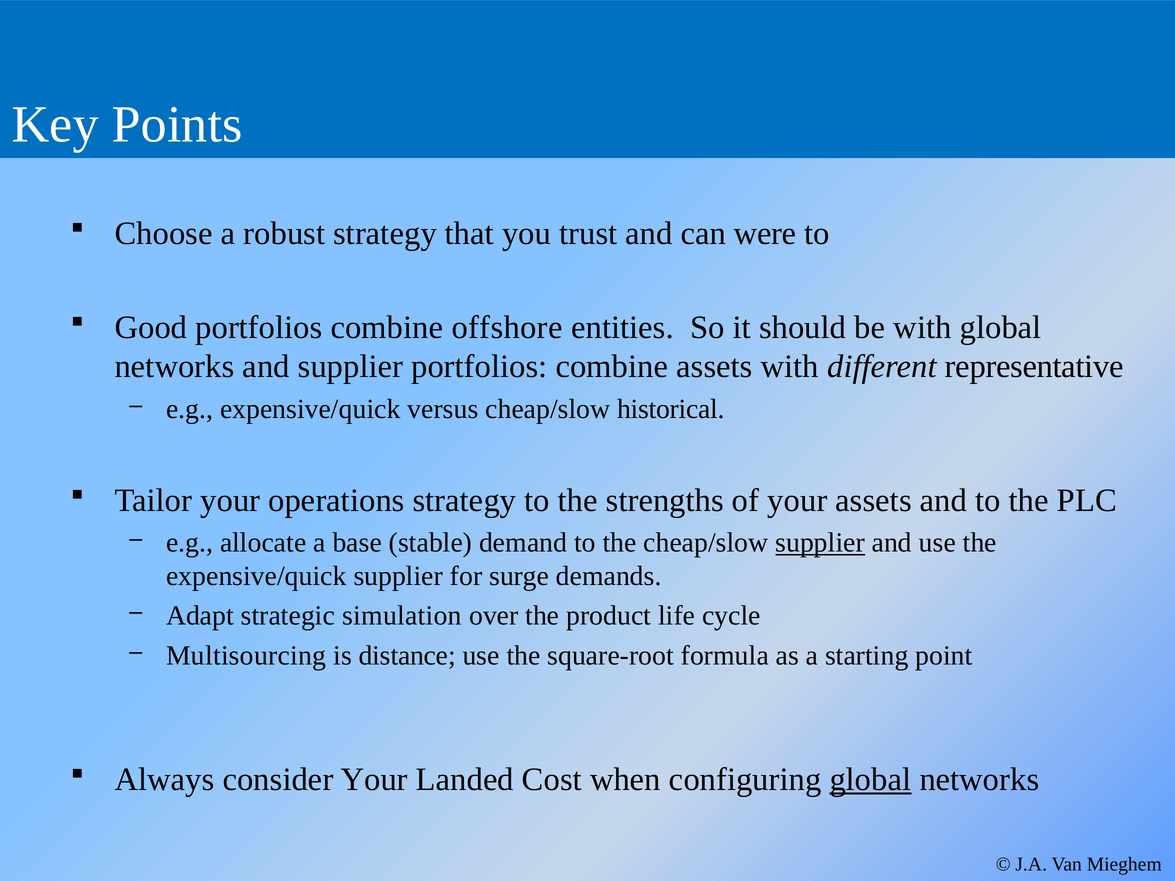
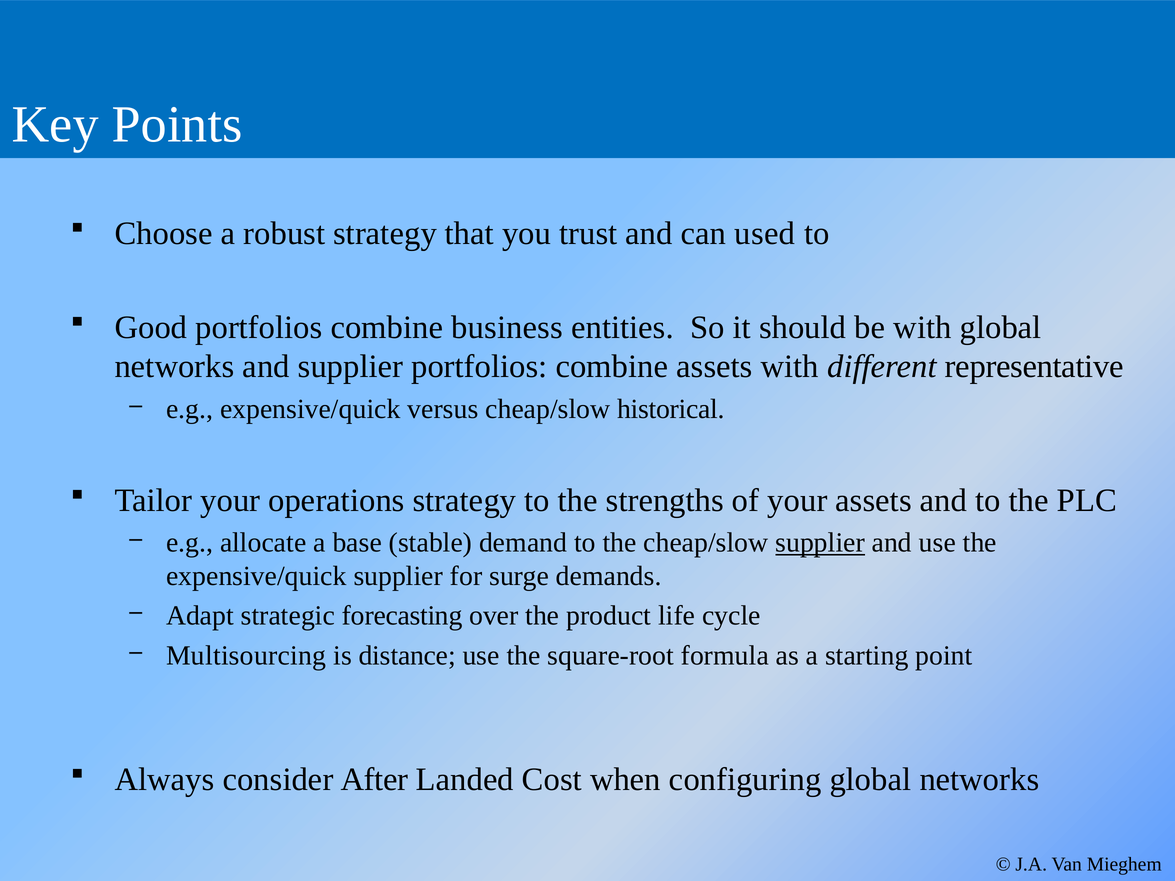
were: were -> used (765, 233)
offshore: offshore -> business (507, 327)
simulation: simulation -> forecasting (402, 616)
consider Your: Your -> After (374, 780)
global underline: present -> none (870, 780)
